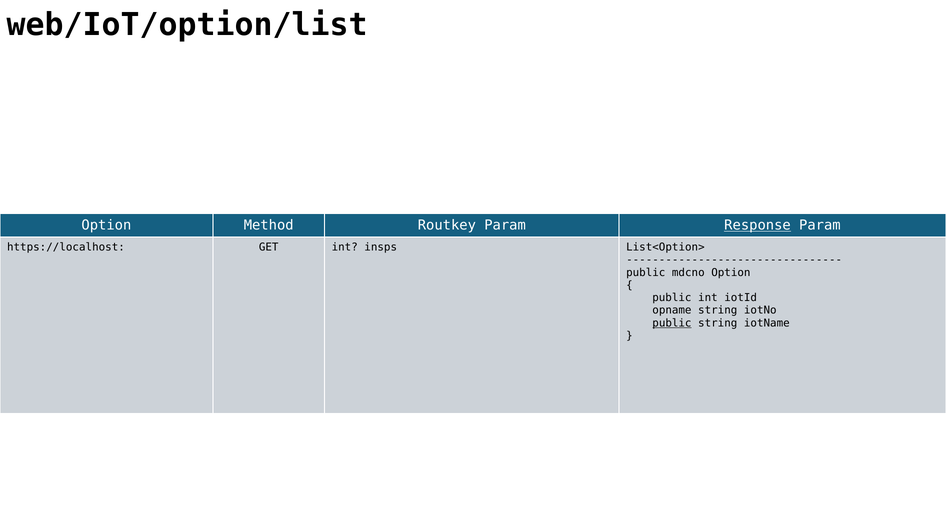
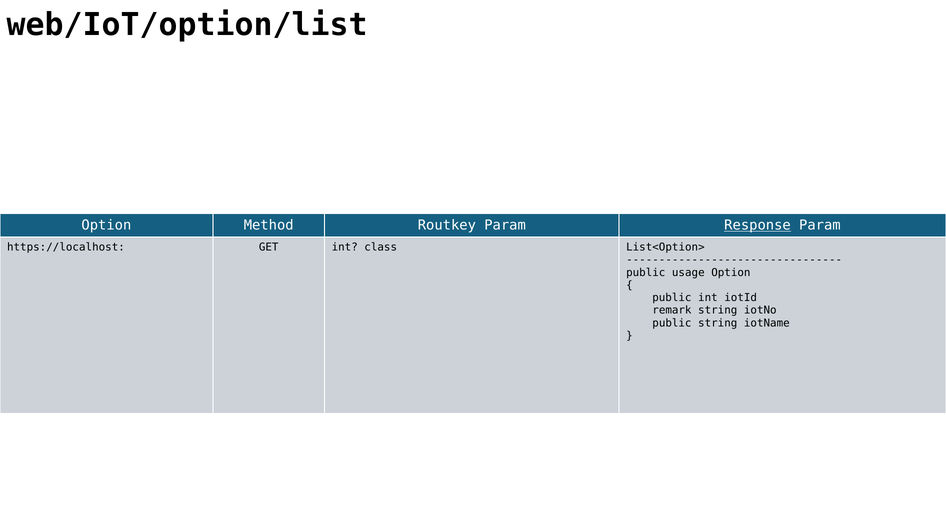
insps: insps -> class (381, 247)
mdcno: mdcno -> usage (688, 273)
opname: opname -> remark (672, 310)
public underline: present -> none (672, 323)
